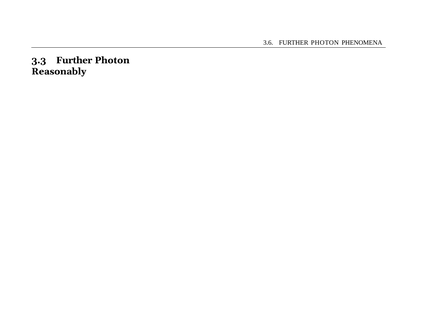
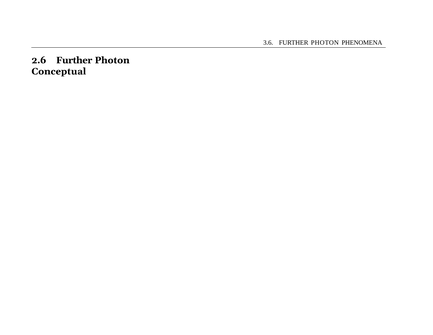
3.3: 3.3 -> 2.6 (39, 60)
Reasonably: Reasonably -> Conceptual (59, 71)
